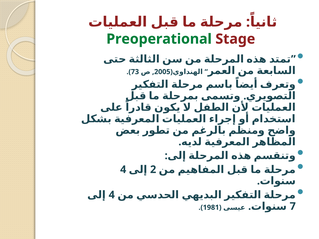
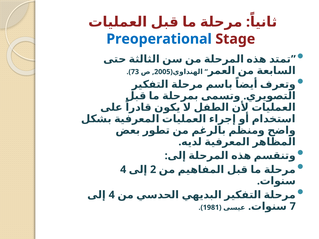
Preoperational colour: green -> blue (159, 39)
